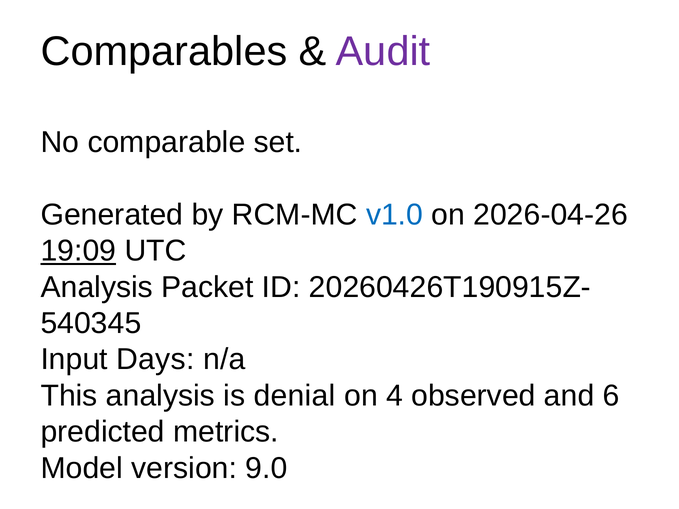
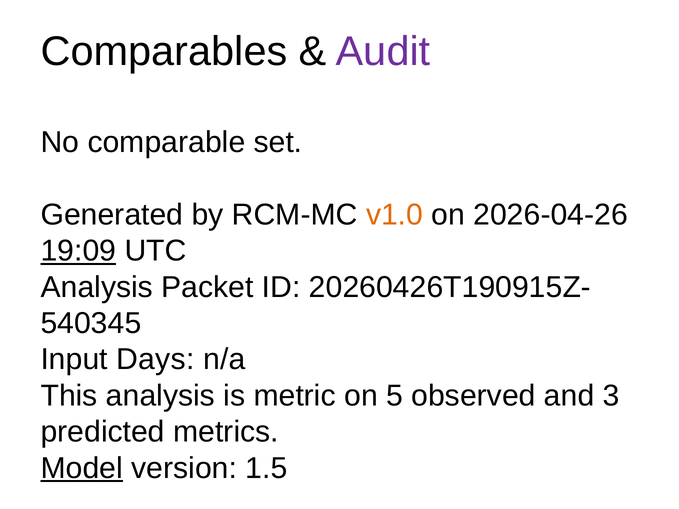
v1.0 colour: blue -> orange (395, 215)
denial: denial -> metric (295, 396)
4: 4 -> 5 (395, 396)
6: 6 -> 3 (611, 396)
Model underline: none -> present (82, 468)
9.0: 9.0 -> 1.5 (266, 468)
